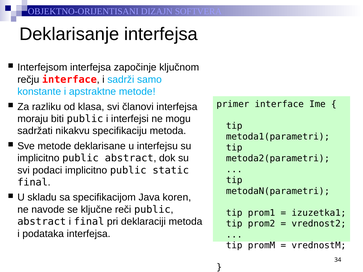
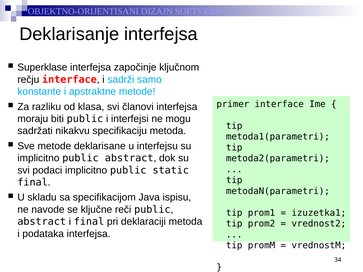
Interfejsom: Interfejsom -> Superklase (42, 67)
koren: koren -> ispisu (177, 198)
